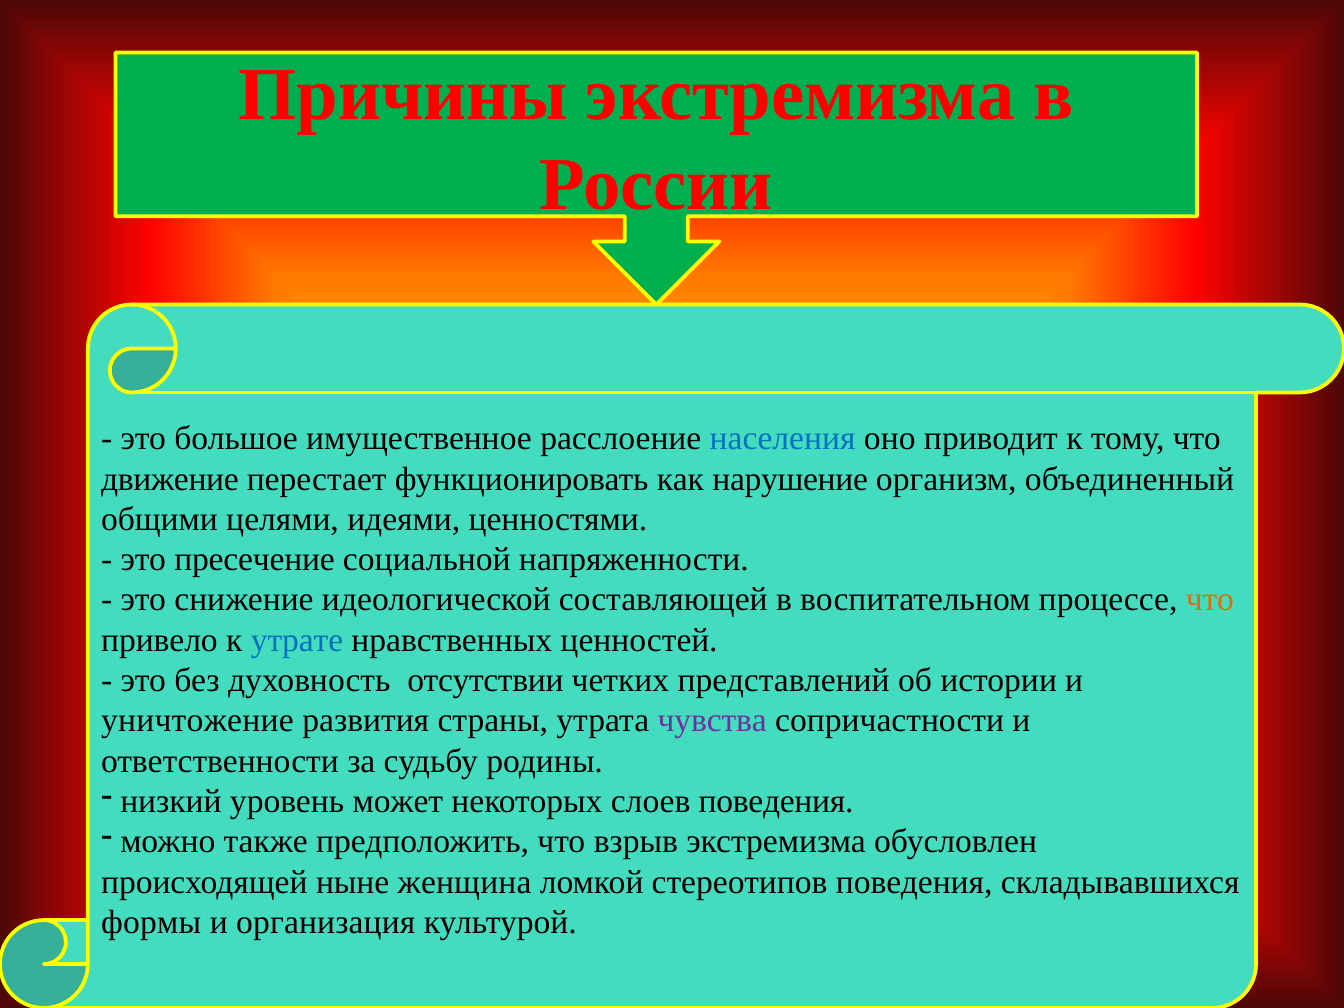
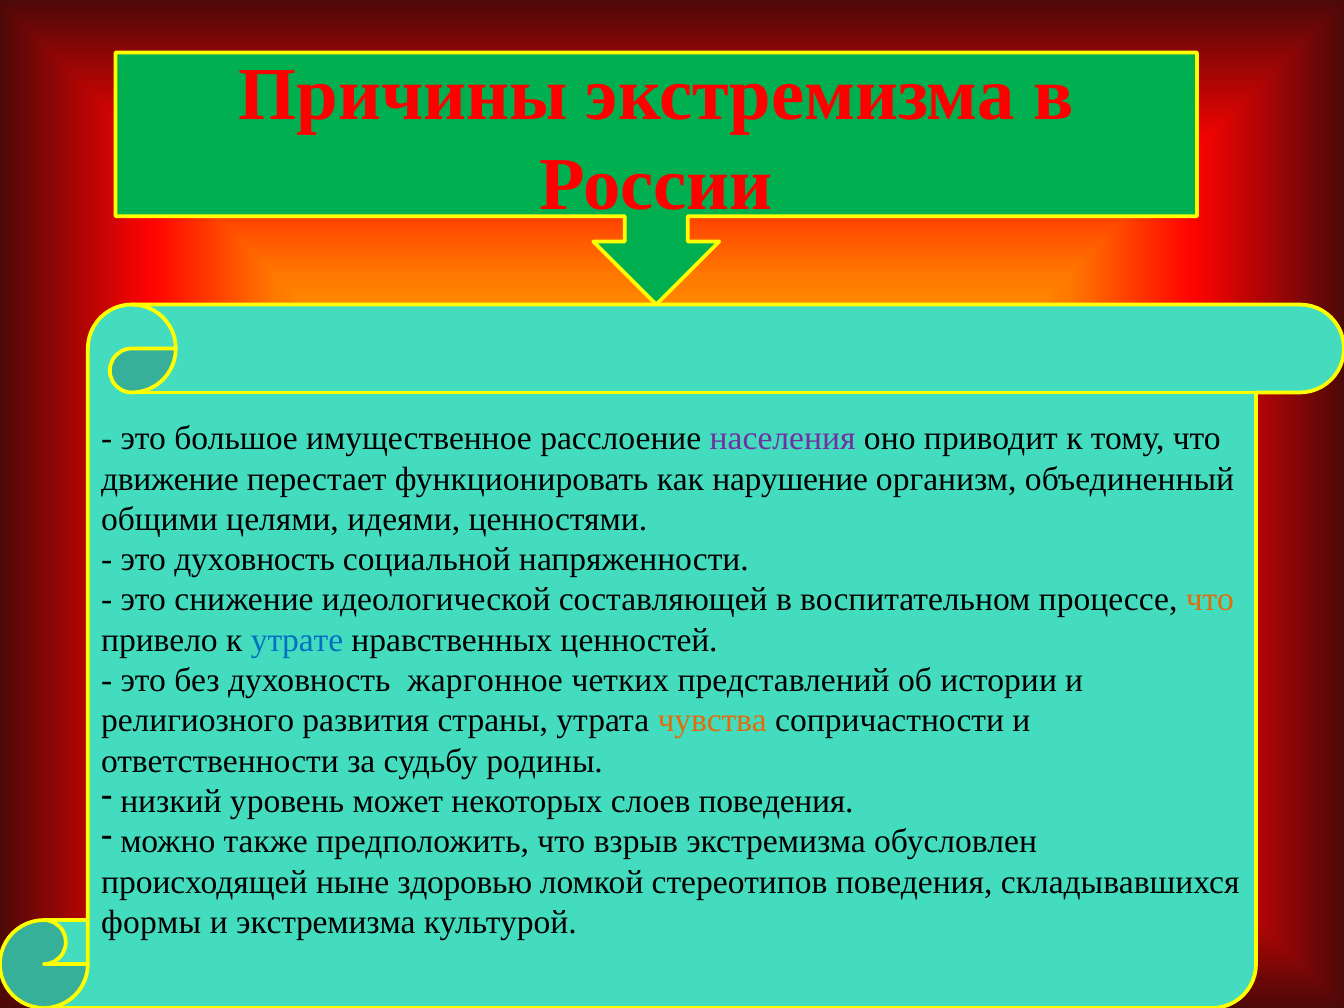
населения colour: blue -> purple (783, 439)
это пресечение: пресечение -> духовность (255, 560)
отсутствии: отсутствии -> жаргонное (485, 681)
уничтожение: уничтожение -> религиозного (198, 721)
чувства colour: purple -> orange (712, 721)
женщина: женщина -> здоровью (465, 882)
и организация: организация -> экстремизма (326, 922)
